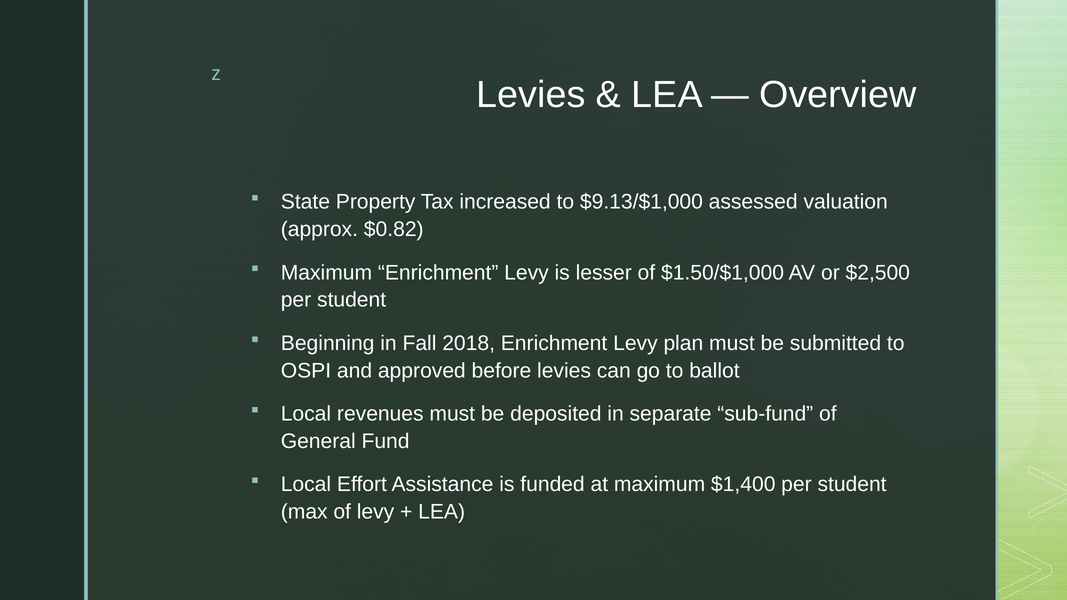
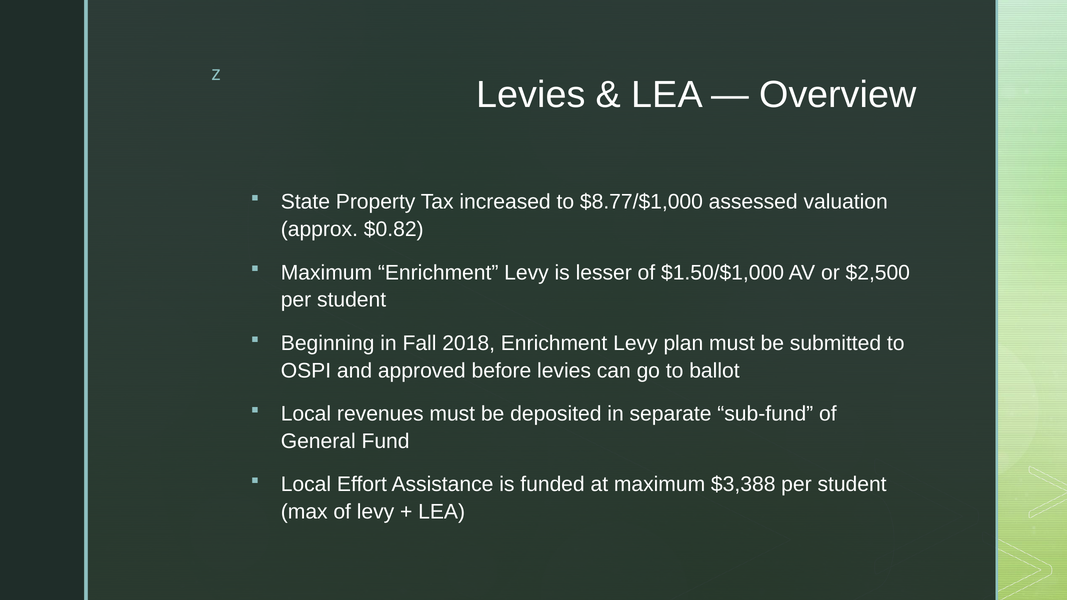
$9.13/$1,000: $9.13/$1,000 -> $8.77/$1,000 (641, 202)
$1,400: $1,400 -> $3,388 (743, 485)
